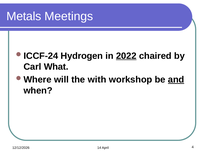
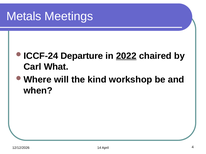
Hydrogen: Hydrogen -> Departure (82, 56)
with: with -> kind (97, 80)
and underline: present -> none (176, 80)
